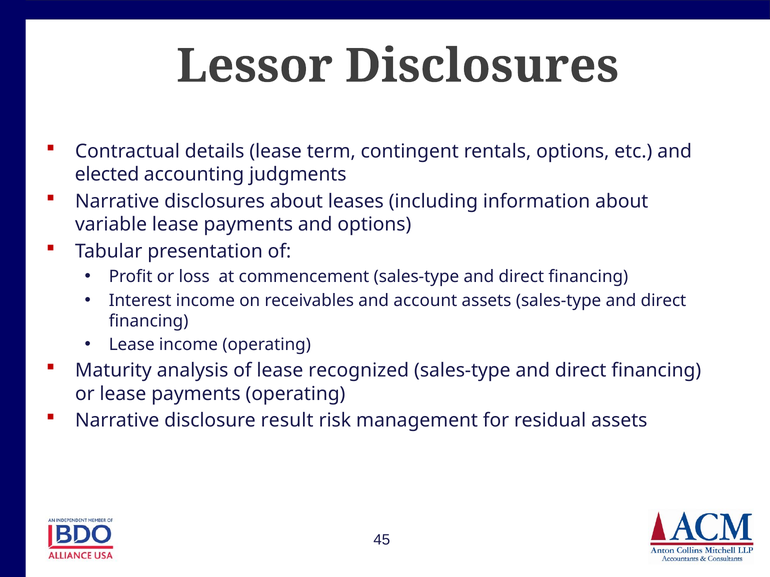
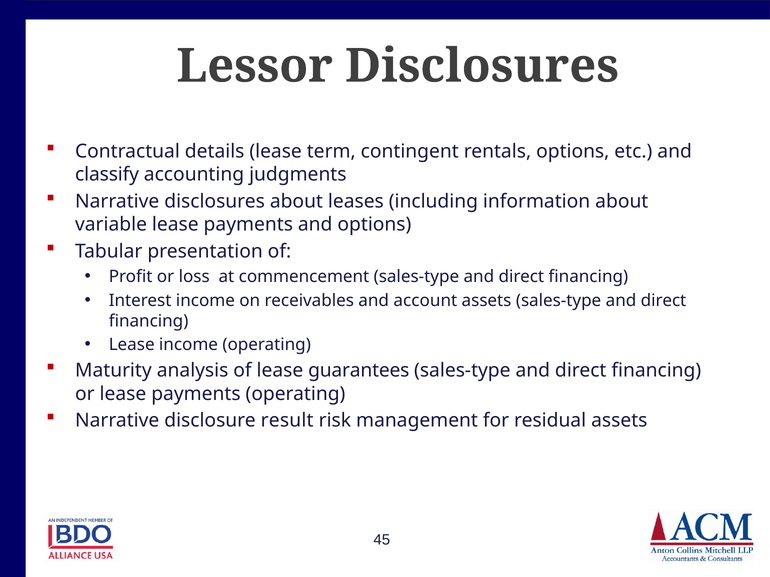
elected: elected -> classify (107, 175)
recognized: recognized -> guarantees (359, 371)
